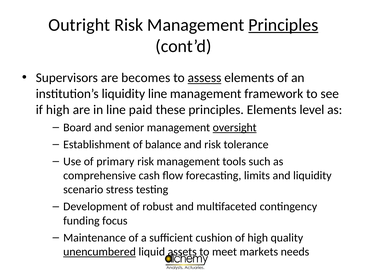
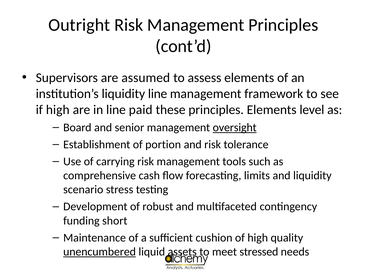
Principles underline: present -> none (283, 25)
becomes: becomes -> assumed (146, 78)
assess underline: present -> none (204, 78)
balance: balance -> portion (163, 144)
primary: primary -> carrying (115, 161)
focus: focus -> short (115, 220)
markets: markets -> stressed (259, 251)
